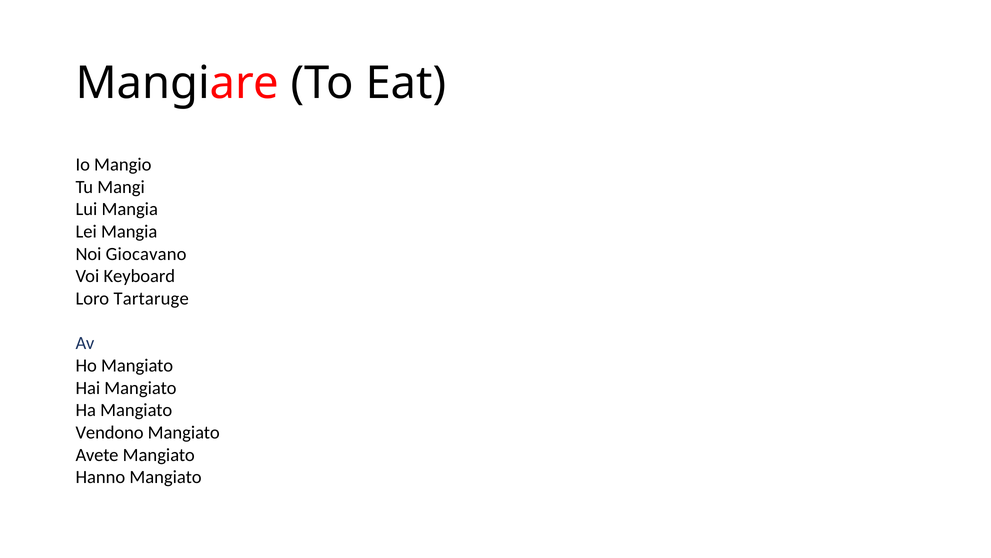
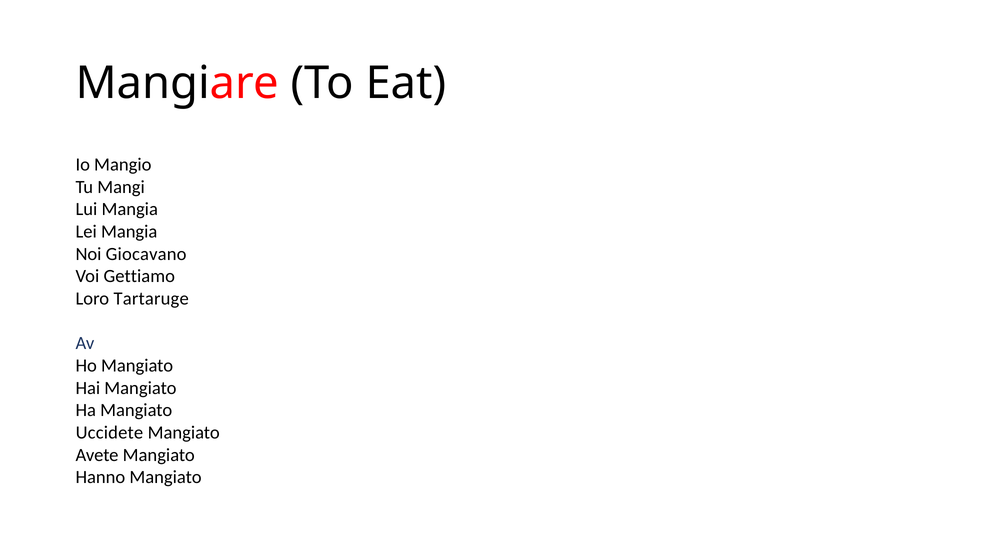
Keyboard: Keyboard -> Gettiamo (139, 276)
Vendono: Vendono -> Uccidete (109, 432)
